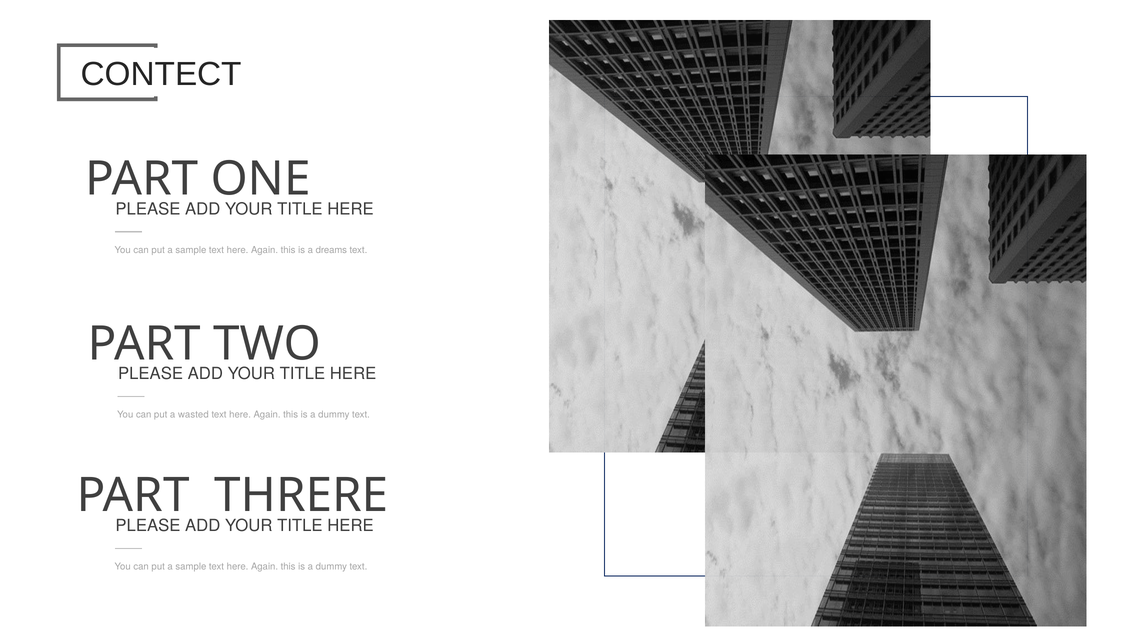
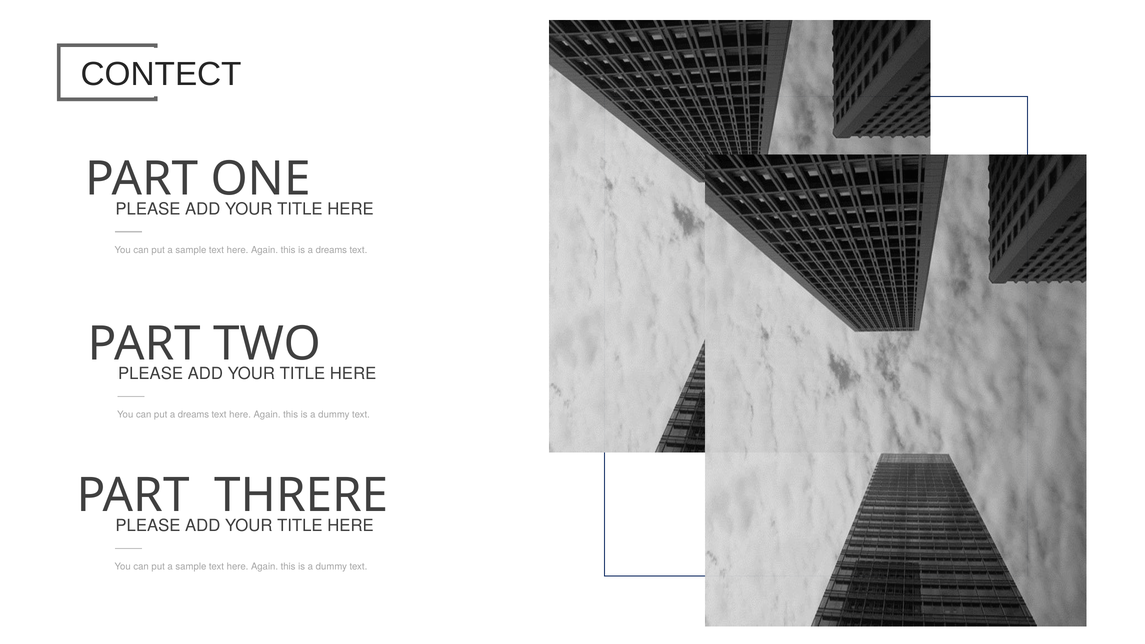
put a wasted: wasted -> dreams (193, 415)
